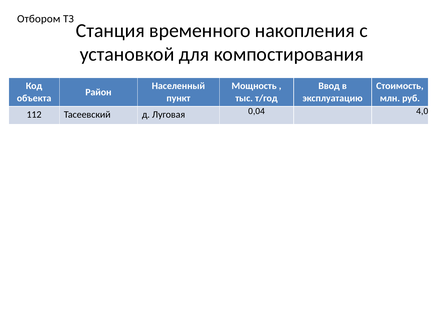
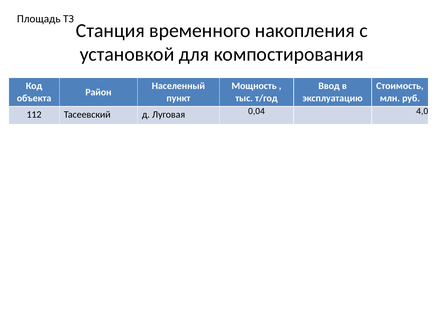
Отбором: Отбором -> Площадь (39, 19)
